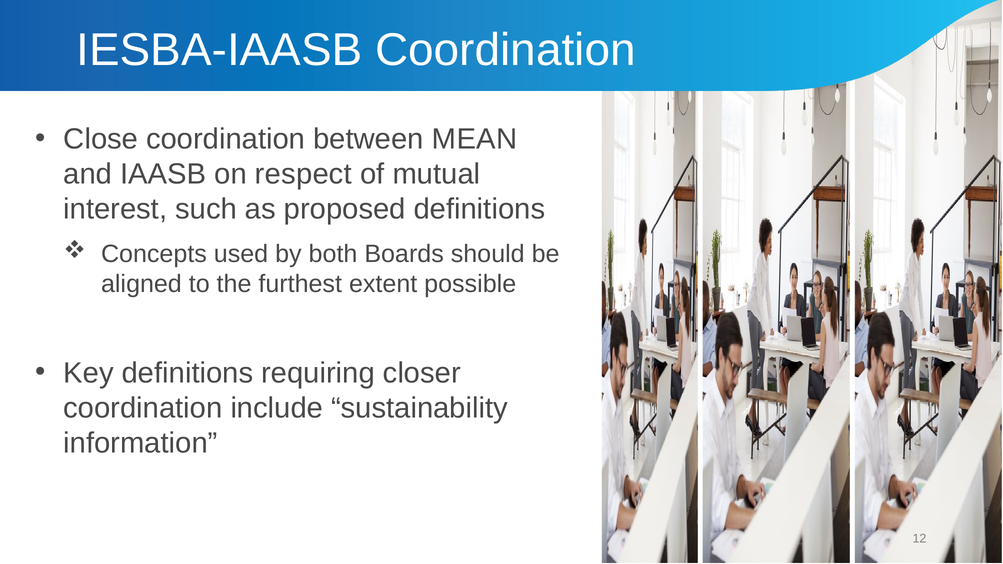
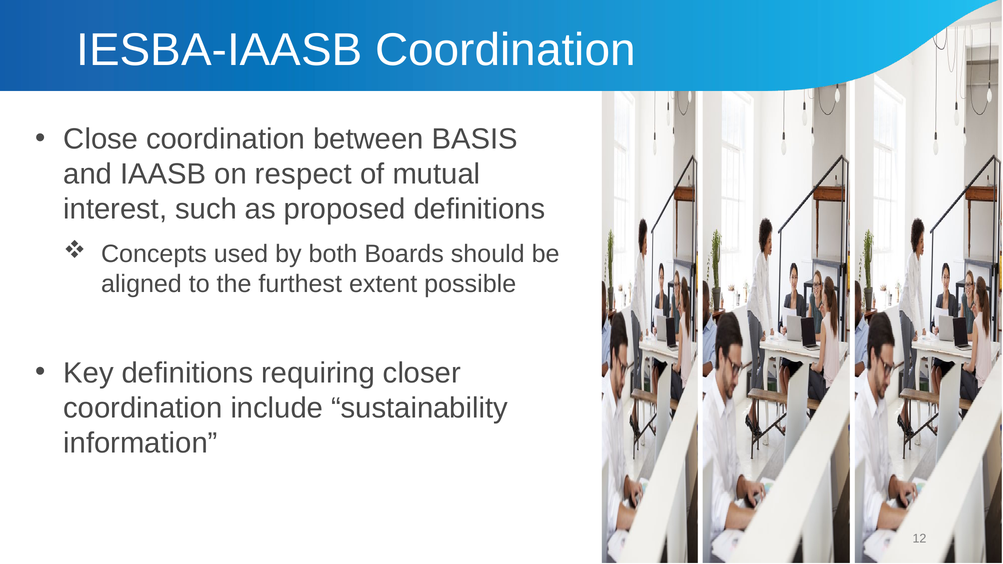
MEAN: MEAN -> BASIS (475, 139)
